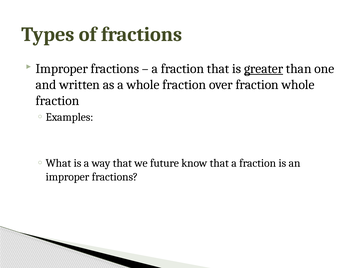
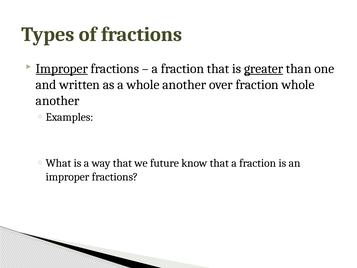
Improper underline: none -> present (62, 69)
a whole fraction: fraction -> another (184, 85)
fraction: fraction -> another (57, 101)
